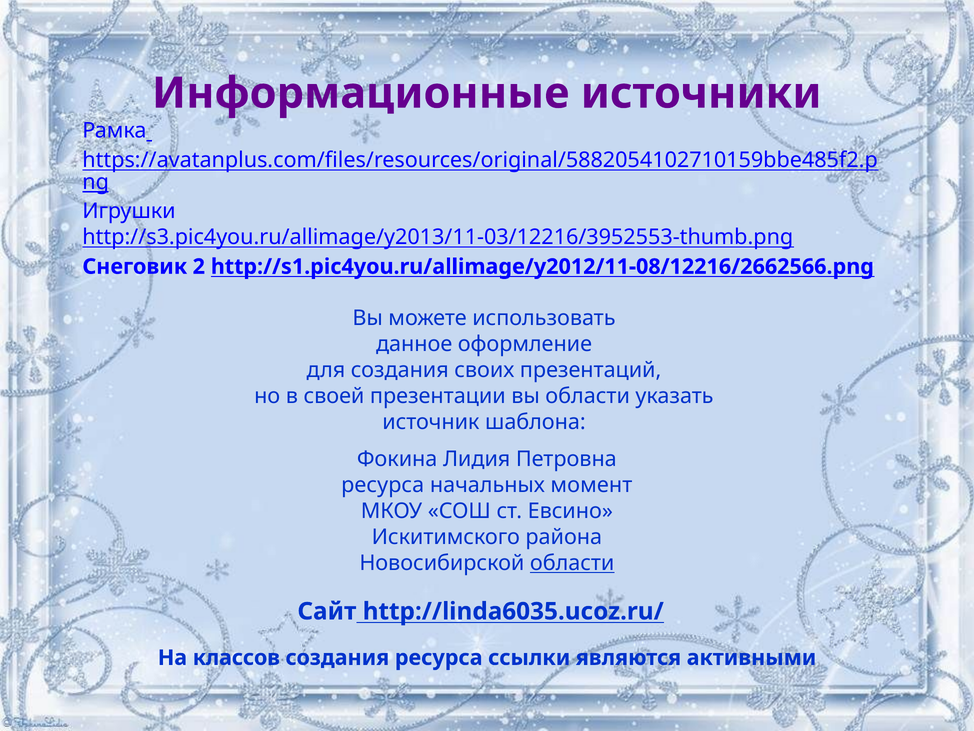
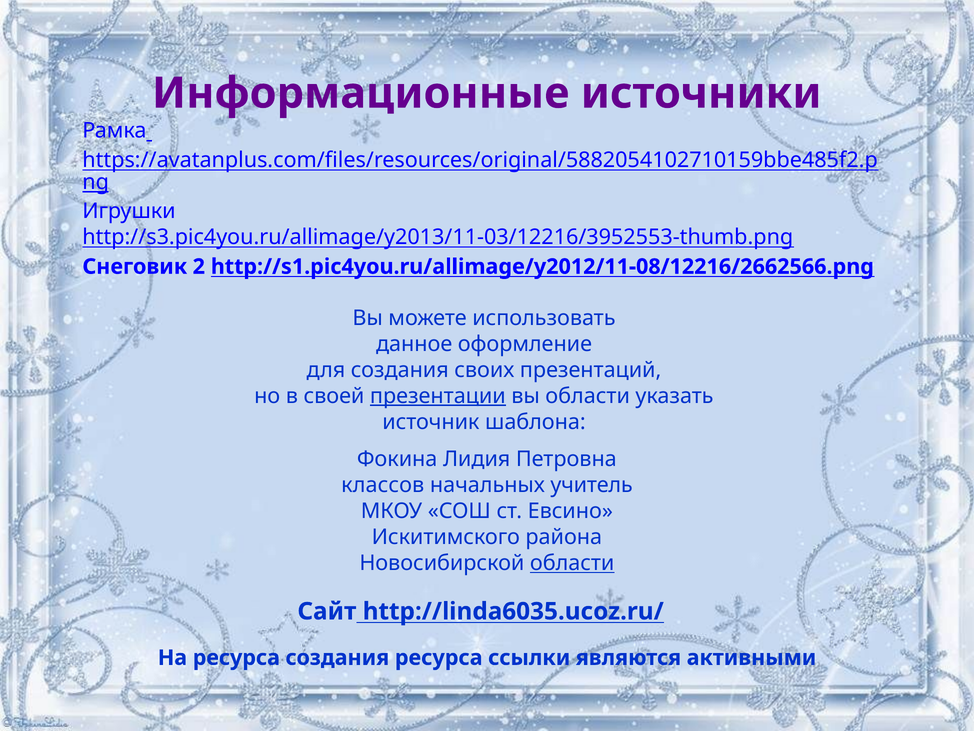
презентации underline: none -> present (438, 396)
ресурса: ресурса -> классов (383, 485)
момент: момент -> учитель (592, 485)
На классов: классов -> ресурса (236, 657)
